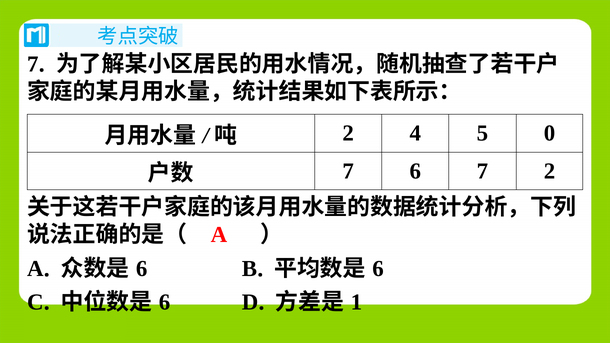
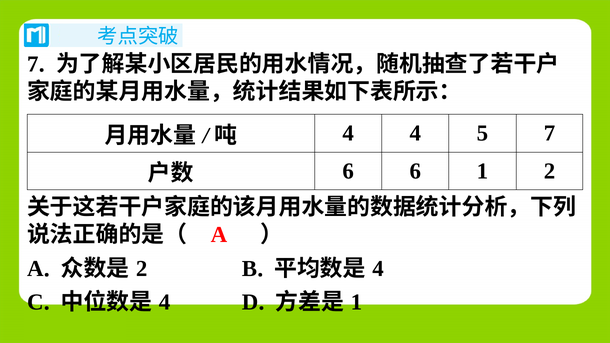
2: 2 -> 4 (348, 133)
5 0: 0 -> 7 (549, 133)
7: 7 -> 6 (348, 171)
6 7: 7 -> 1 (482, 171)
6: 6 -> 2 (142, 269)
6: 6 -> 4 (378, 269)
6: 6 -> 4 (165, 302)
